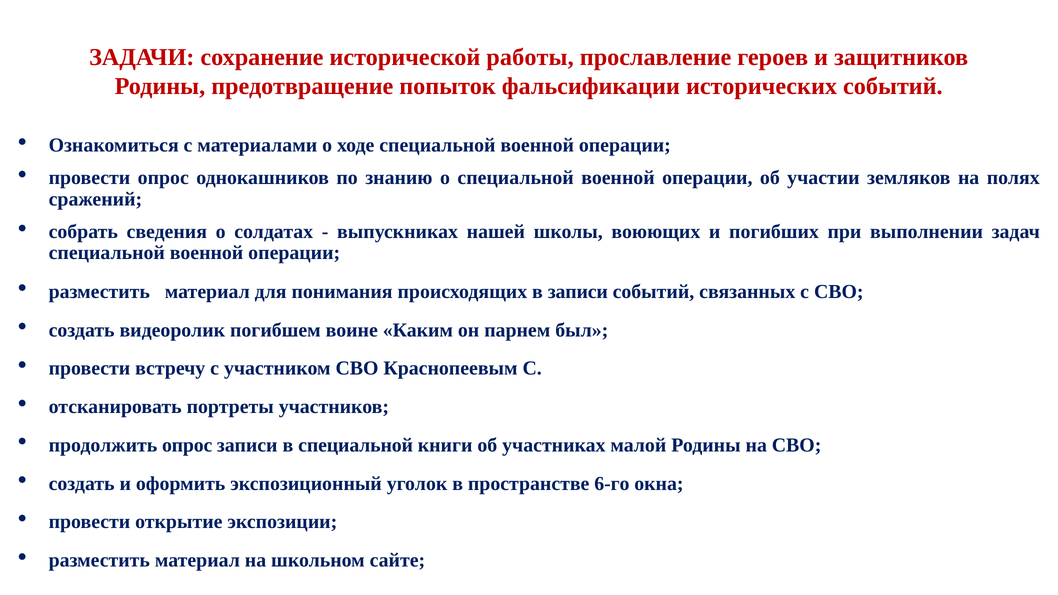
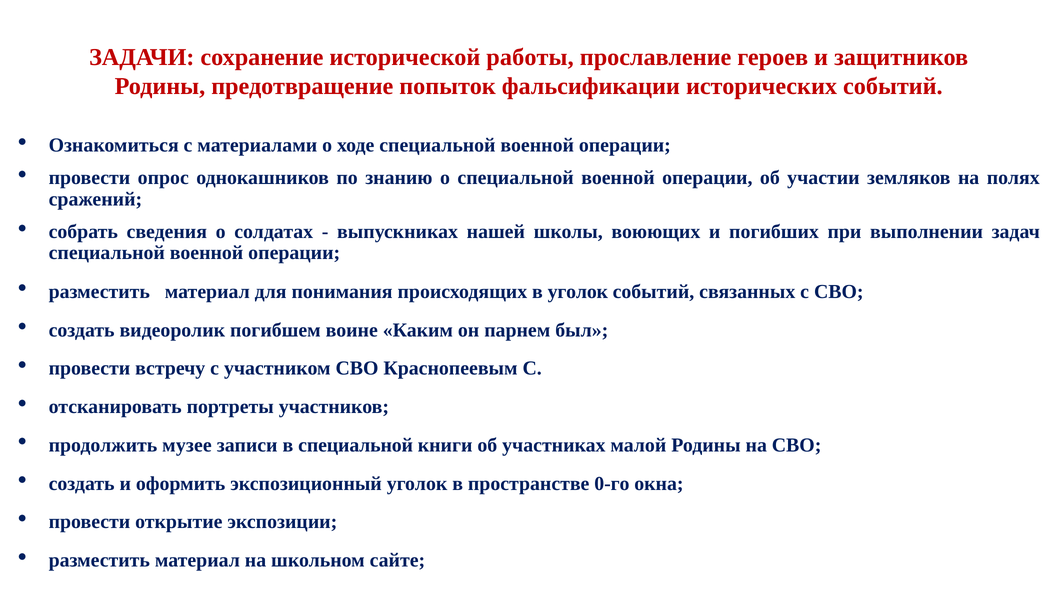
в записи: записи -> уголок (578, 292)
продолжить опрос: опрос -> музее (187, 445)
6-го: 6-го -> 0-го (612, 484)
